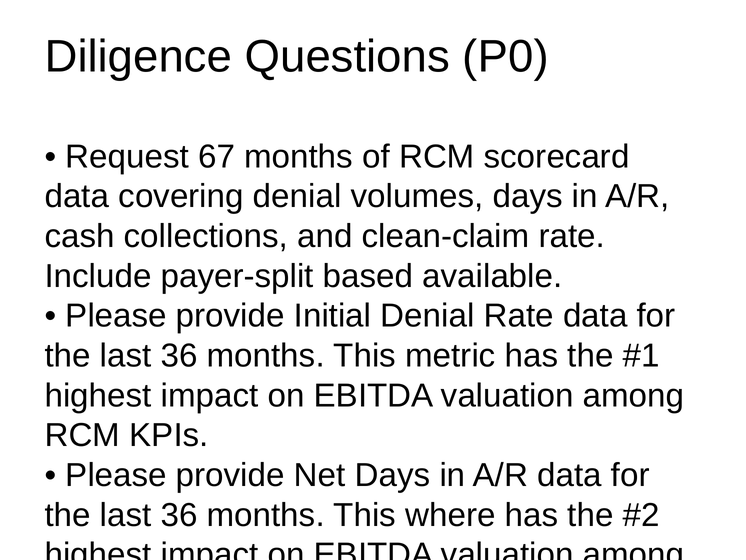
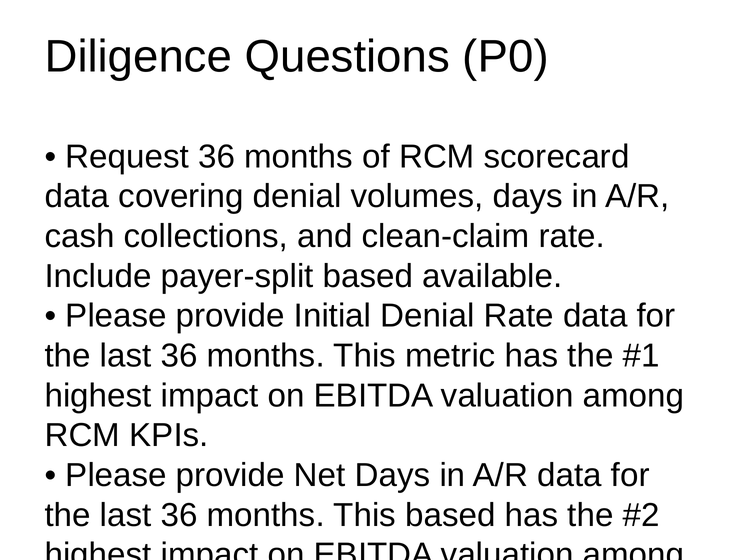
Request 67: 67 -> 36 (217, 156)
This where: where -> based (450, 515)
